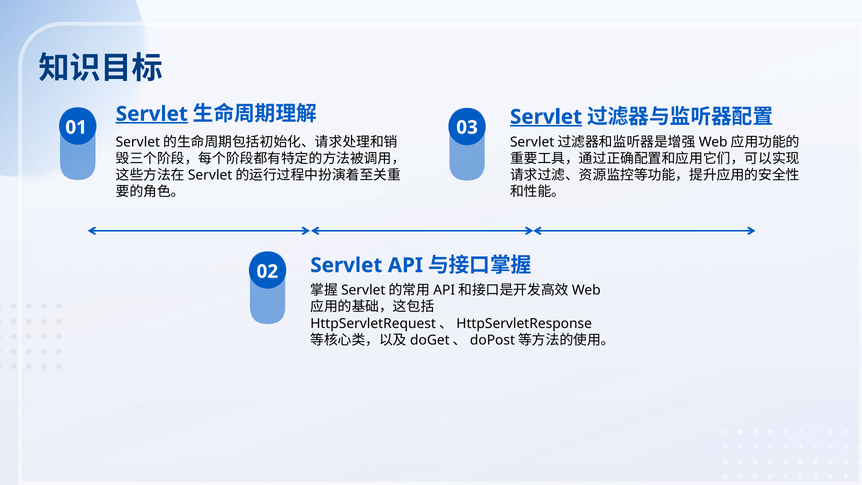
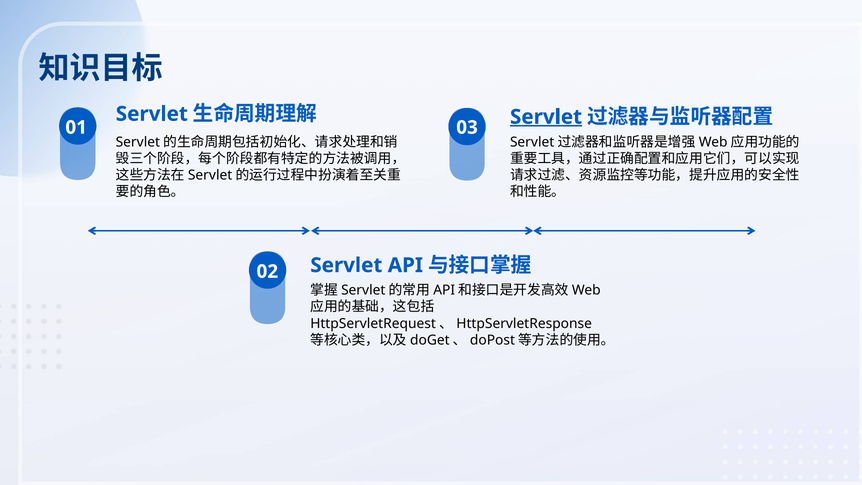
Servlet underline: present -> none (152, 114)
